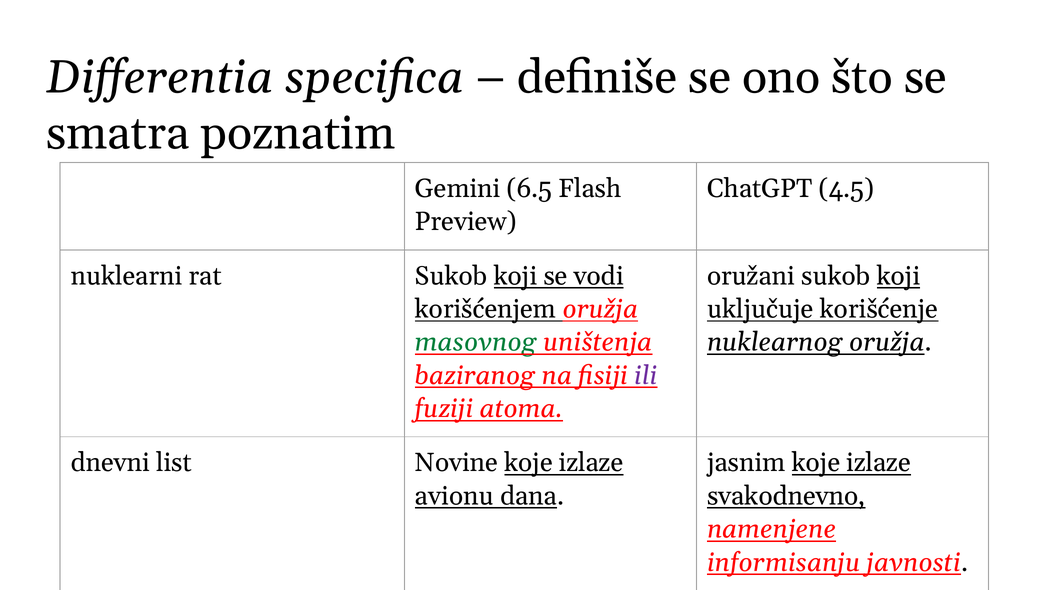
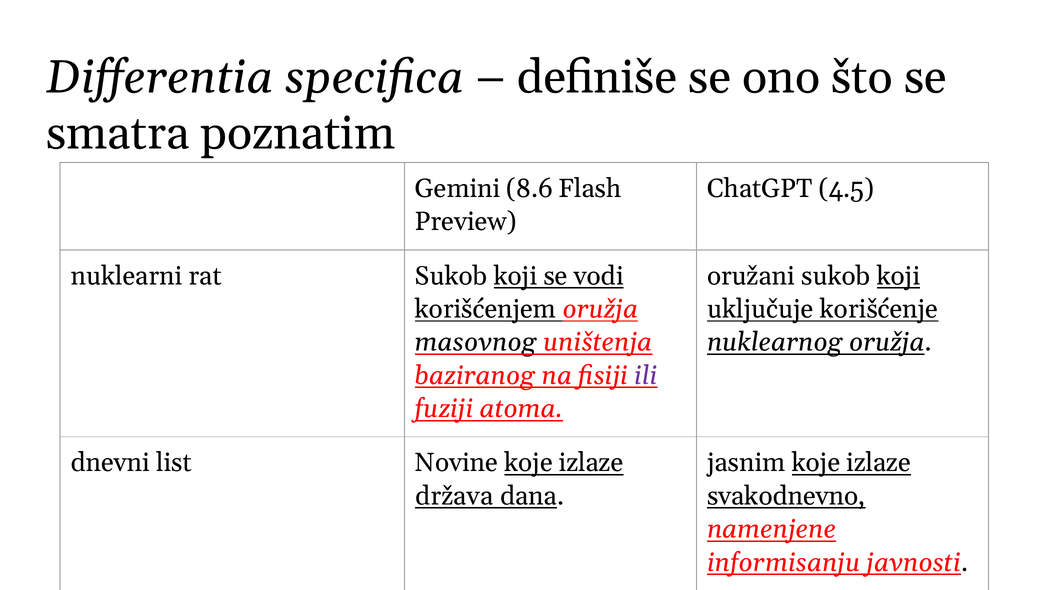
6.5: 6.5 -> 8.6 (530, 189)
masovnog colour: green -> black (476, 342)
avionu: avionu -> država (454, 496)
